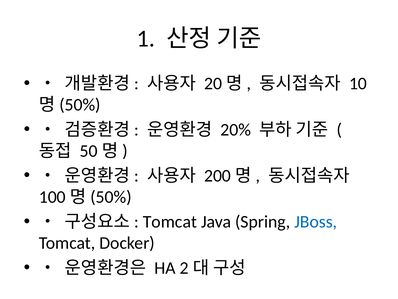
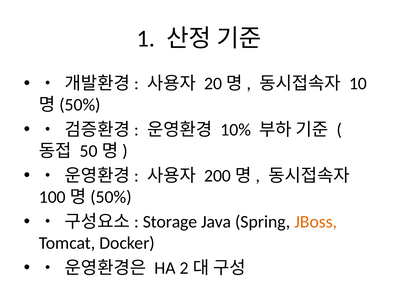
20%: 20% -> 10% (236, 129)
Tomcat: Tomcat -> Storage (170, 222)
JBoss colour: blue -> orange (316, 222)
